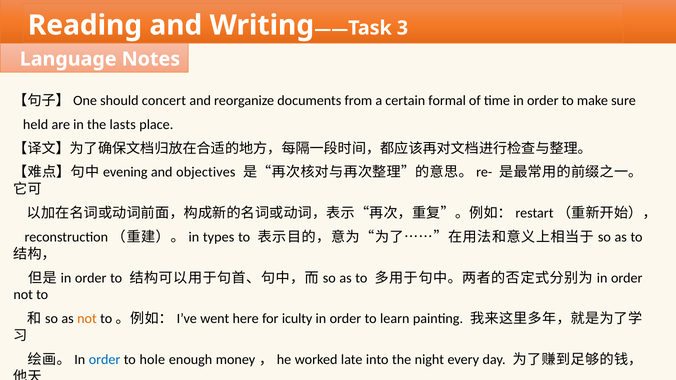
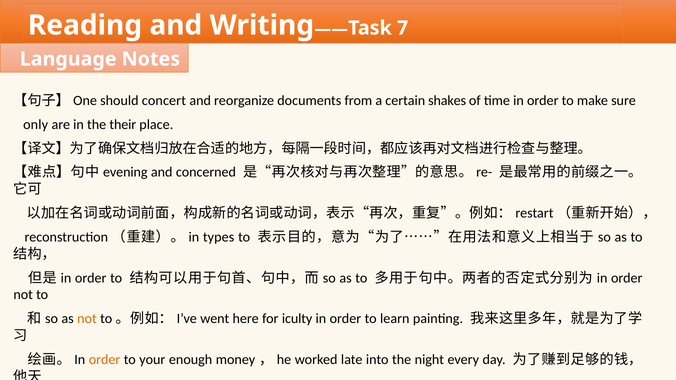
3: 3 -> 7 (403, 28)
formal: formal -> shakes (447, 101)
held: held -> only (36, 125)
lasts: lasts -> their (123, 125)
objectives: objectives -> concerned (206, 172)
order colour: blue -> orange (105, 360)
hole: hole -> your (152, 360)
